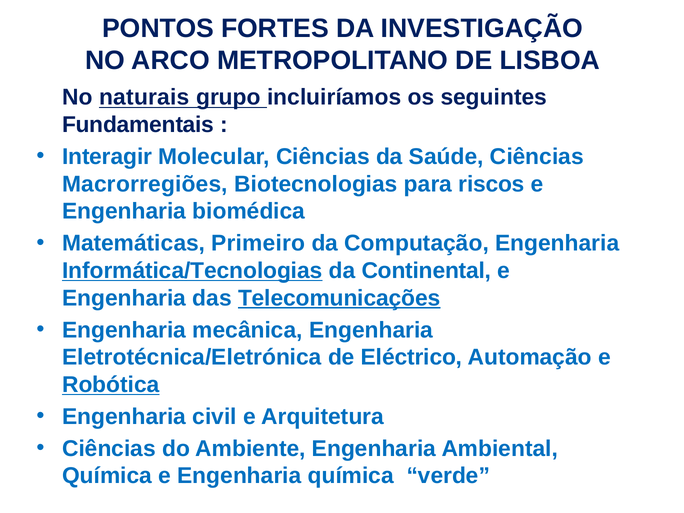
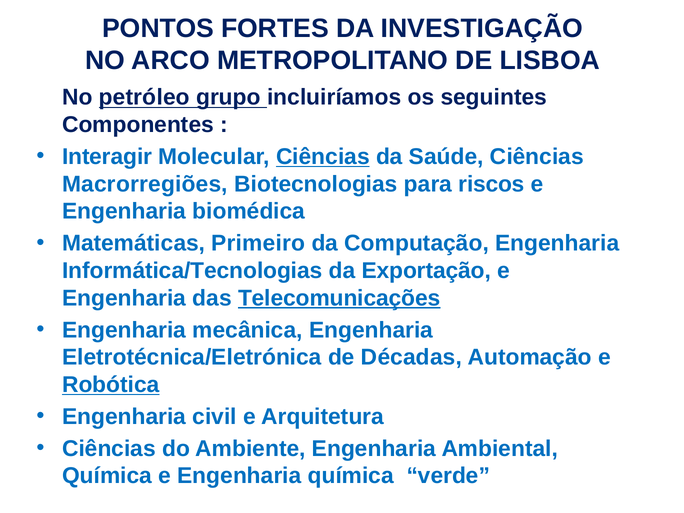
naturais: naturais -> petróleo (144, 97)
Fundamentais: Fundamentais -> Componentes (138, 125)
Ciências underline: none -> present (323, 157)
Informática/Tecnologias underline: present -> none (192, 271)
Continental: Continental -> Exportação (426, 271)
Eléctrico: Eléctrico -> Décadas (411, 357)
